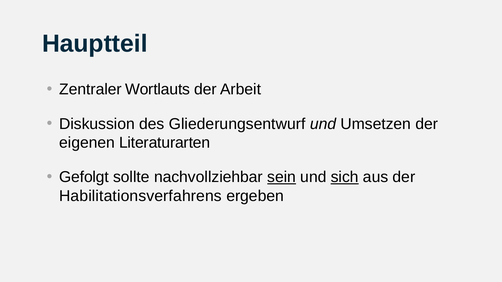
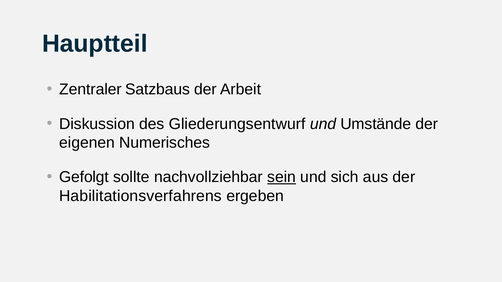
Wortlauts: Wortlauts -> Satzbaus (158, 90)
Umsetzen: Umsetzen -> Umstände (376, 124)
Literaturarten: Literaturarten -> Numerisches (165, 143)
sich underline: present -> none (345, 177)
